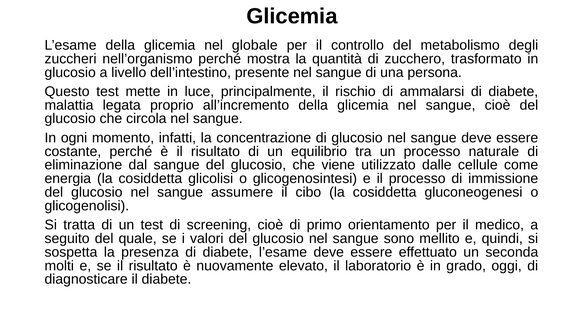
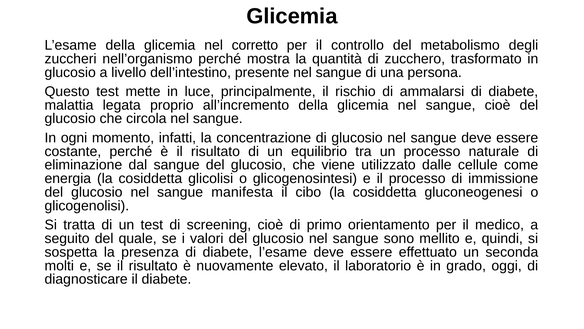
globale: globale -> corretto (255, 45)
assumere: assumere -> manifesta (242, 192)
